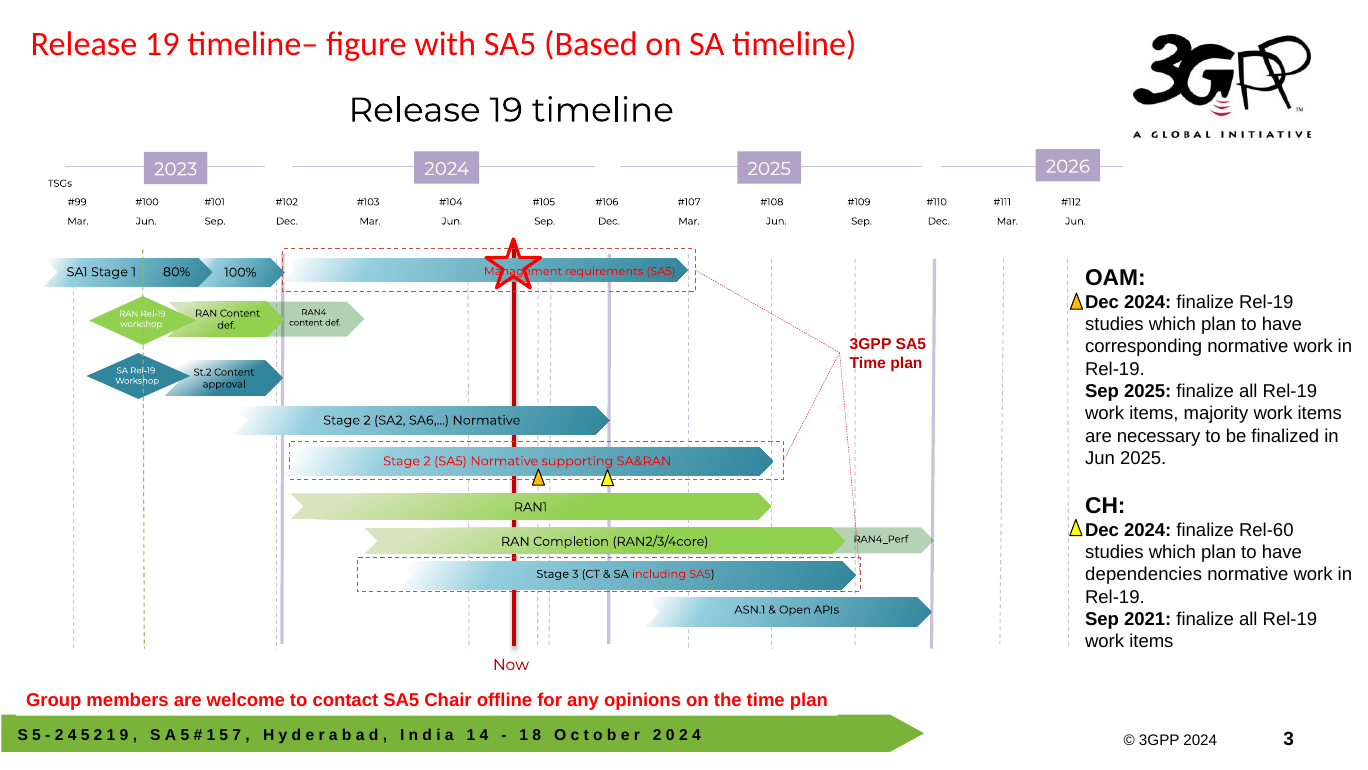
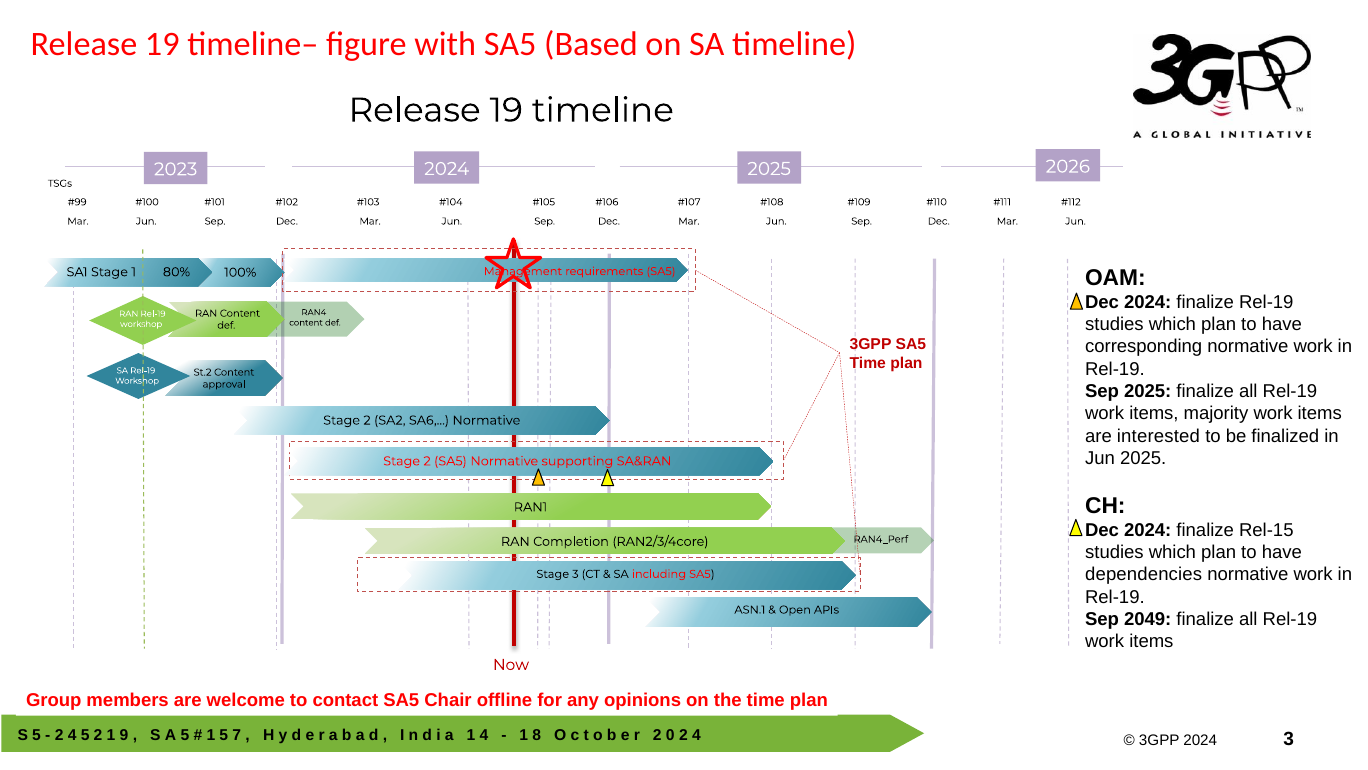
necessary: necessary -> interested (1158, 436)
Rel-60: Rel-60 -> Rel-15 (1266, 530)
2021: 2021 -> 2049 (1148, 619)
